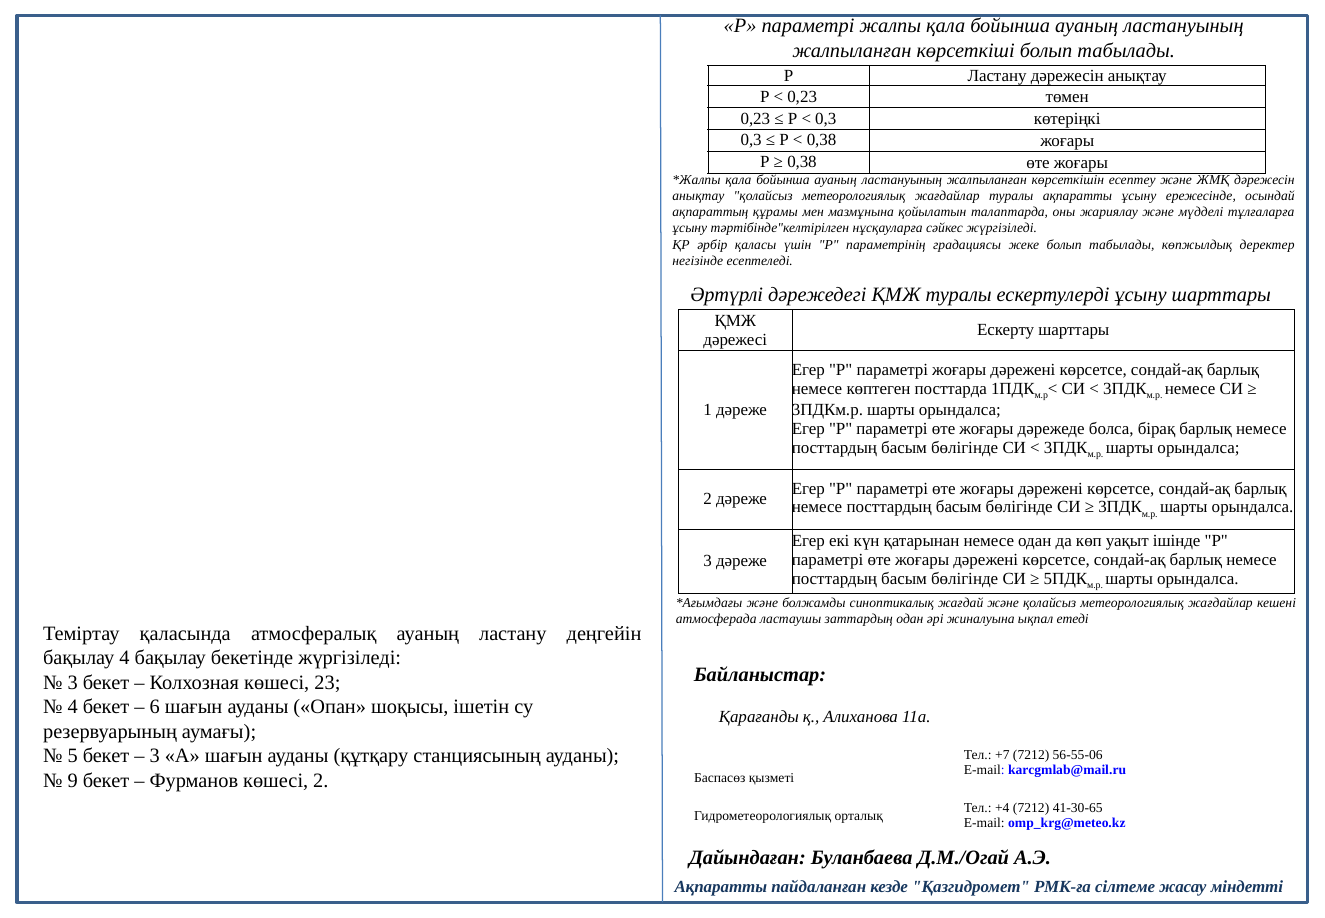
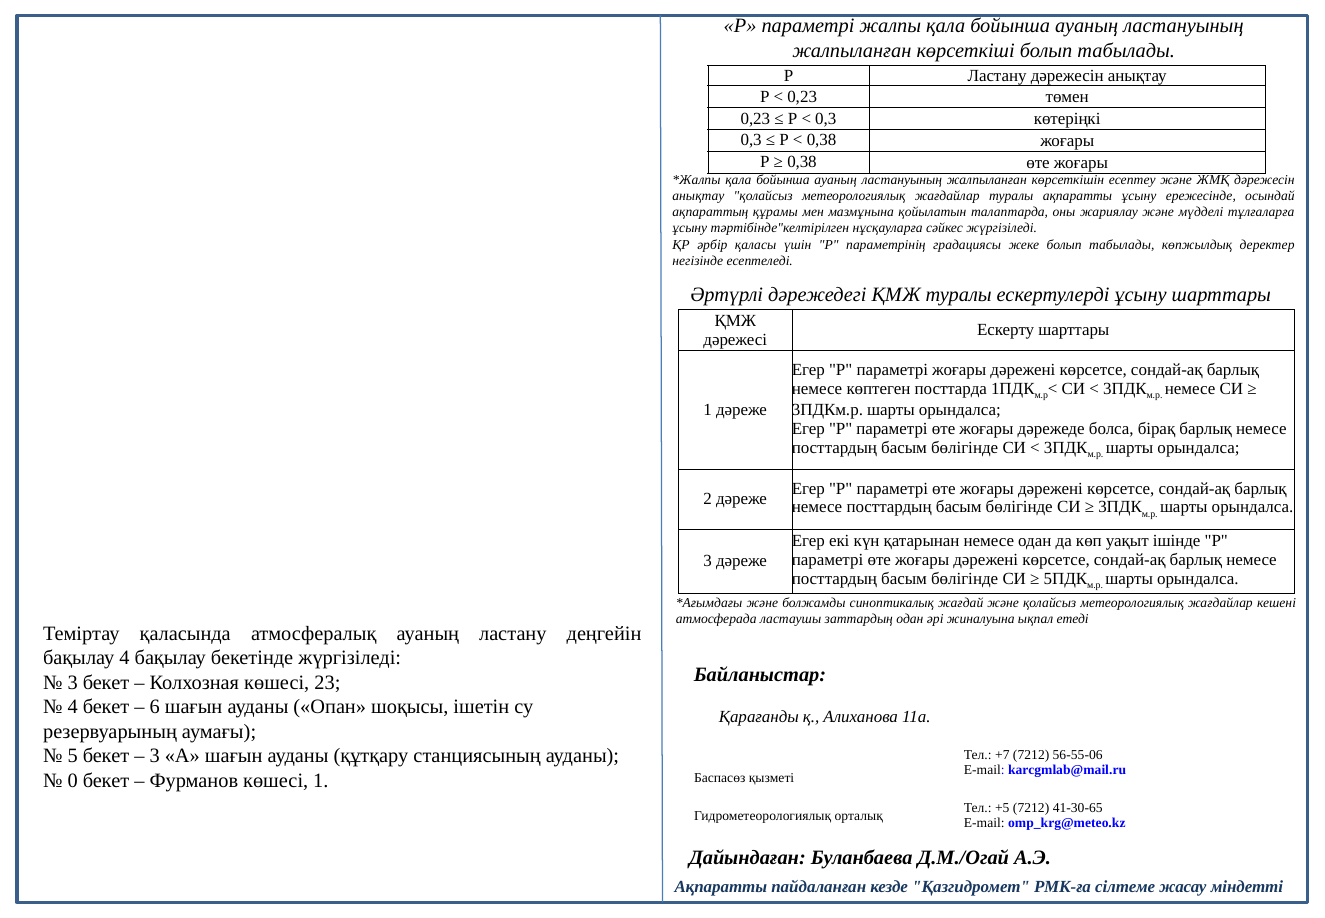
9: 9 -> 0 (73, 780)
көшесі 2: 2 -> 1 (321, 780)
+4: +4 -> +5 (1002, 807)
